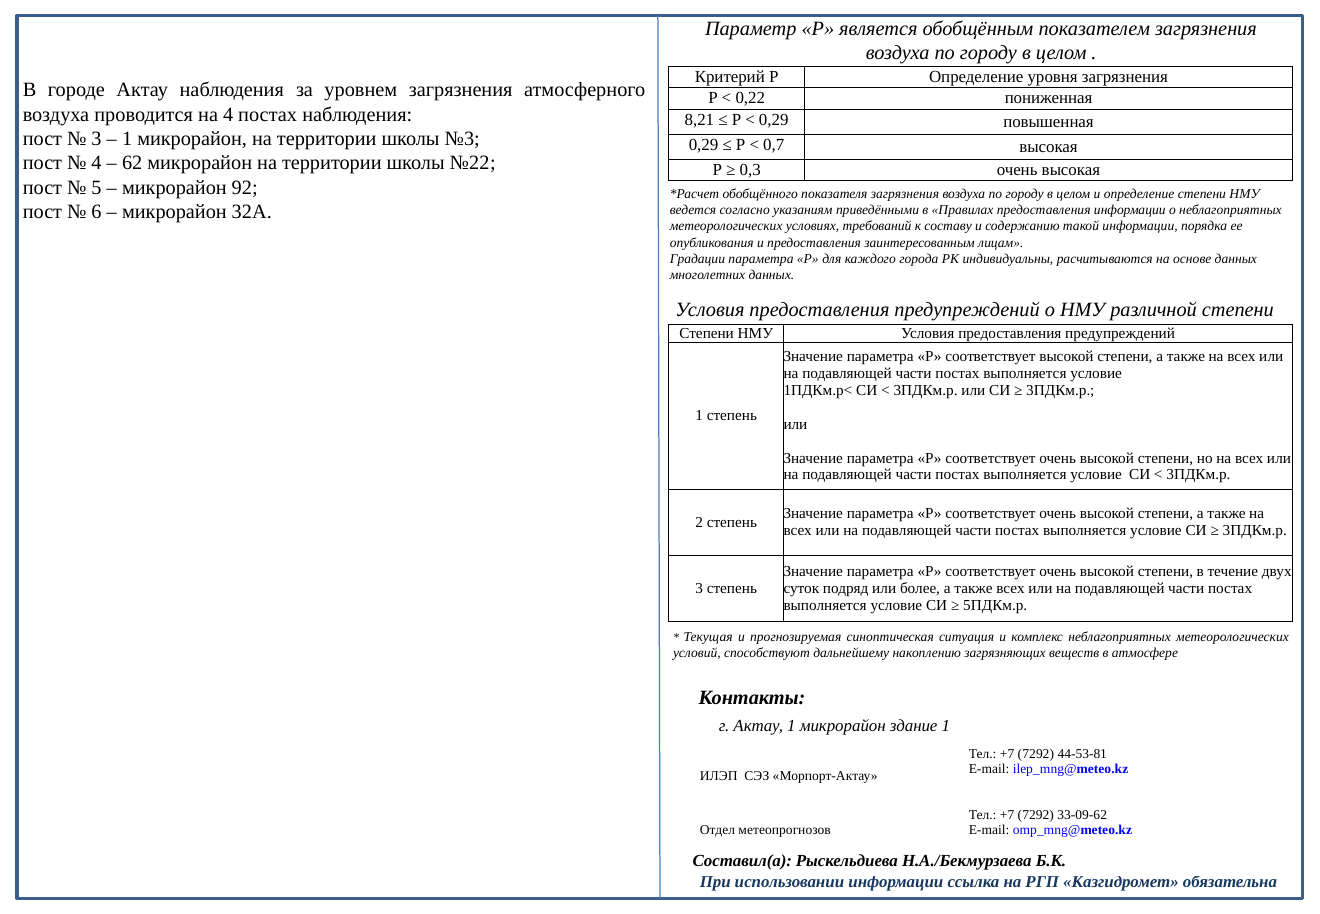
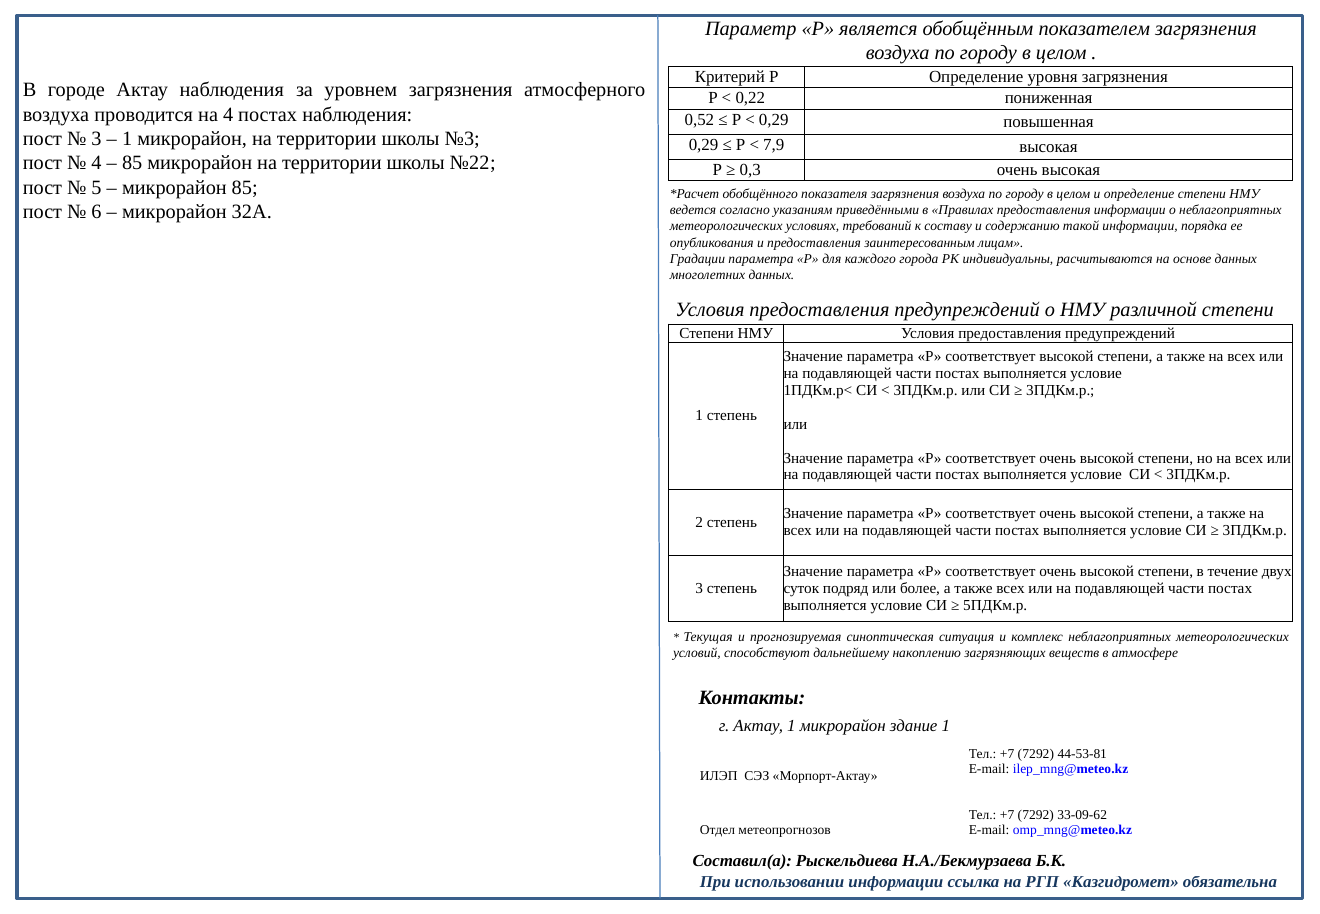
8,21: 8,21 -> 0,52 (699, 120)
0,7: 0,7 -> 7,9 (774, 145)
62: 62 -> 85 (132, 163)
микрорайон 92: 92 -> 85 (245, 188)
